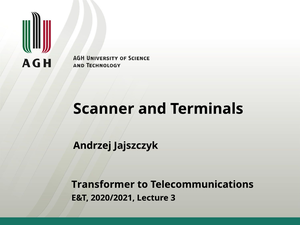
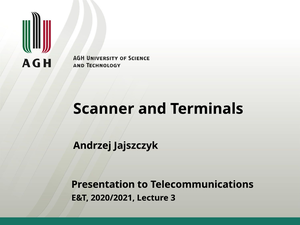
Transformer: Transformer -> Presentation (103, 184)
